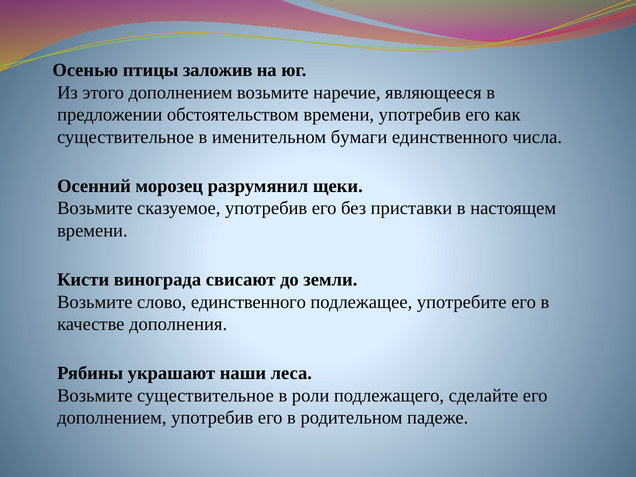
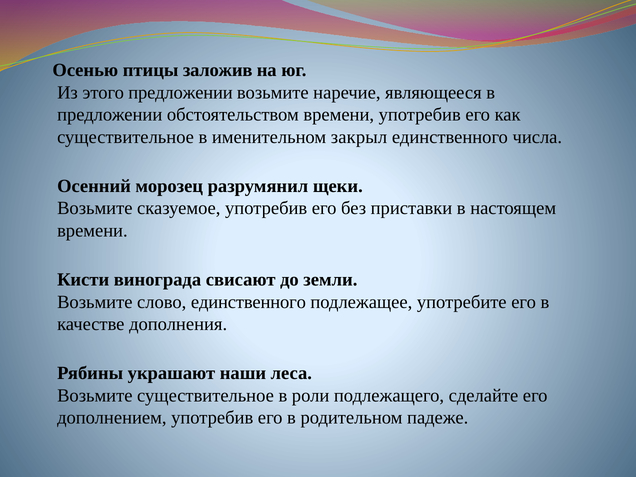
этого дополнением: дополнением -> предложении (181, 92)
бумаги: бумаги -> закрыл (359, 137)
